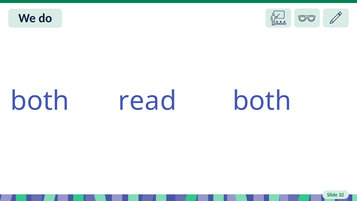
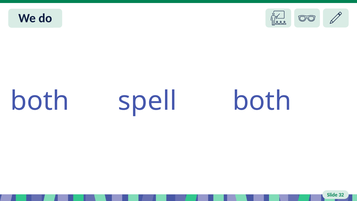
read: read -> spell (147, 101)
